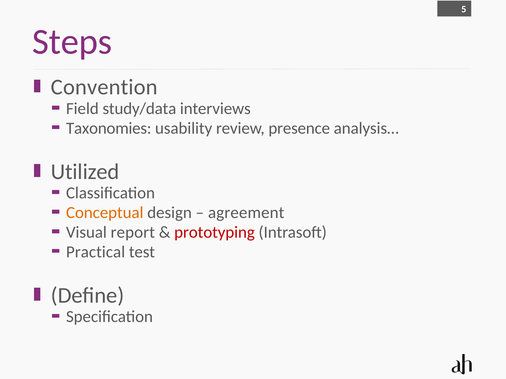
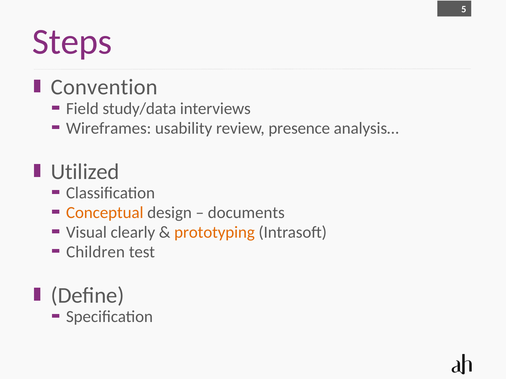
Taxonomies: Taxonomies -> Wireframes (109, 128)
agreement: agreement -> documents (246, 213)
report: report -> clearly (133, 233)
prototyping colour: red -> orange (215, 233)
Practical: Practical -> Children (96, 252)
